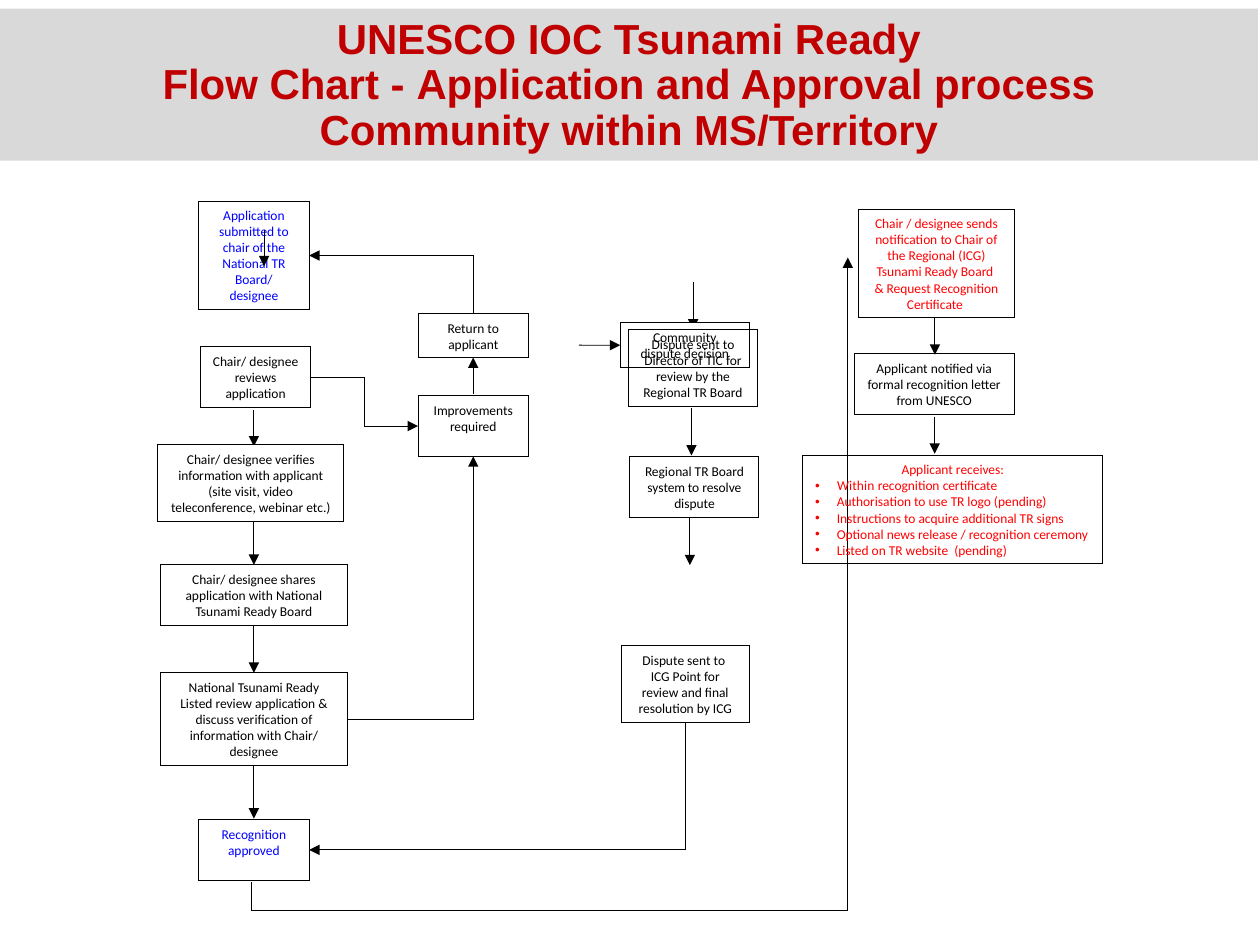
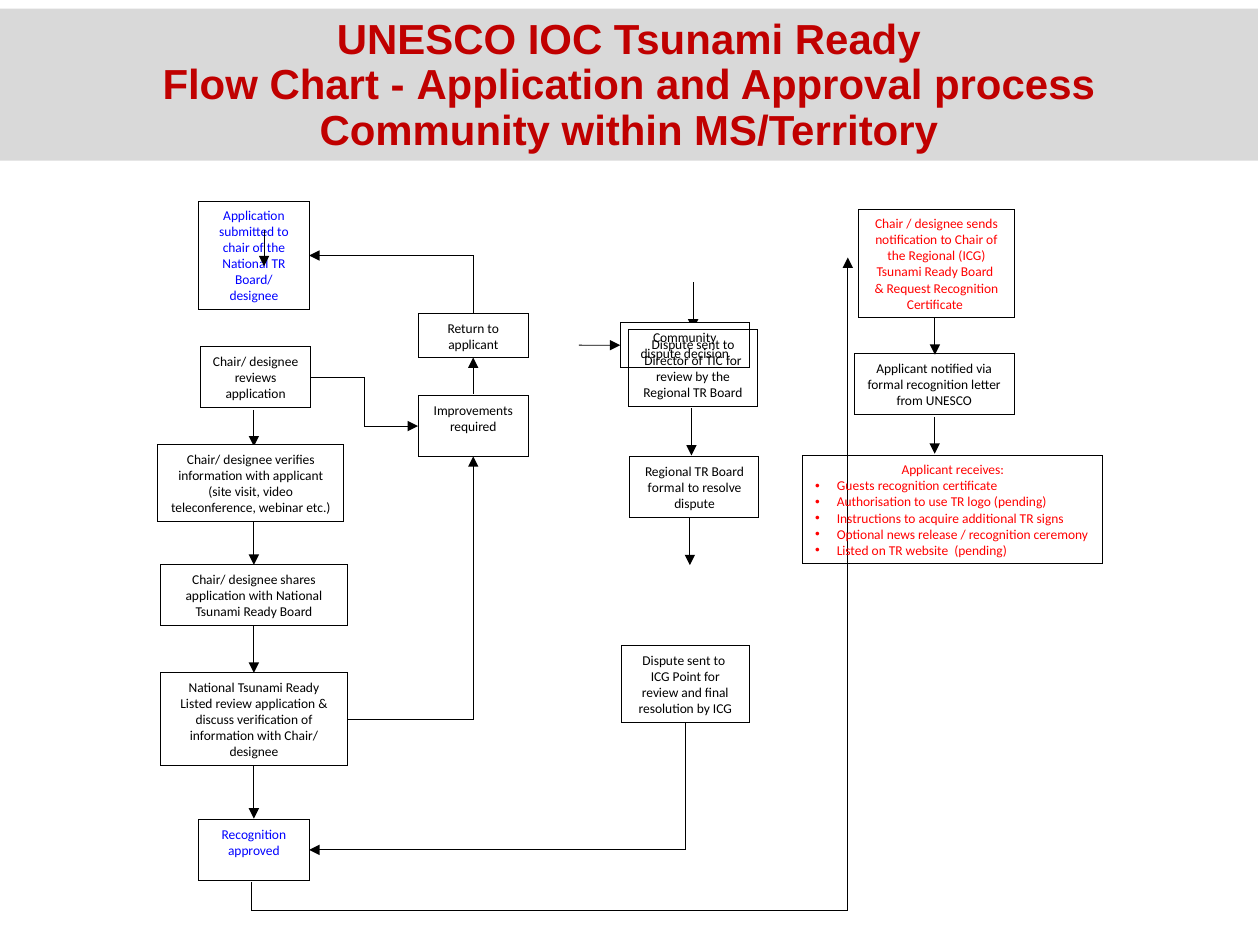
Within: Within -> Guests (856, 486)
system: system -> formal (666, 488)
